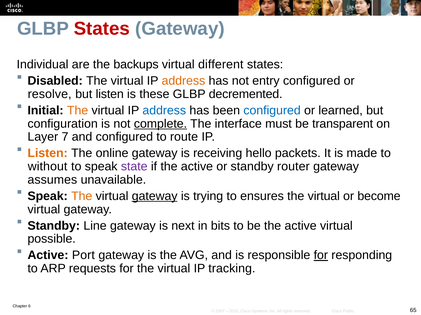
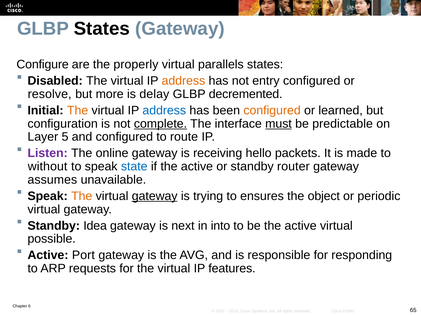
States colour: red -> black (102, 29)
Individual: Individual -> Configure (43, 65)
backups: backups -> properly (136, 65)
different: different -> parallels (221, 65)
but listen: listen -> more (110, 94)
these: these -> delay (154, 94)
configured colour: blue -> orange (272, 111)
must underline: none -> present (279, 124)
transparent: transparent -> predictable (343, 124)
7: 7 -> 5 (65, 137)
Listen colour: orange -> purple (48, 154)
state colour: purple -> blue (134, 167)
virtual: virtual -> object (324, 197)
become: become -> periodic (379, 197)
Line: Line -> Idea (95, 226)
bits: bits -> into (220, 226)
for underline: present -> none (321, 256)
tracking: tracking -> features (232, 269)
